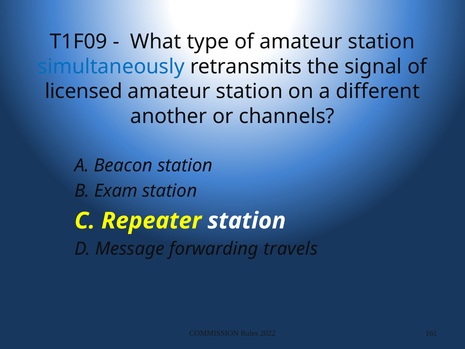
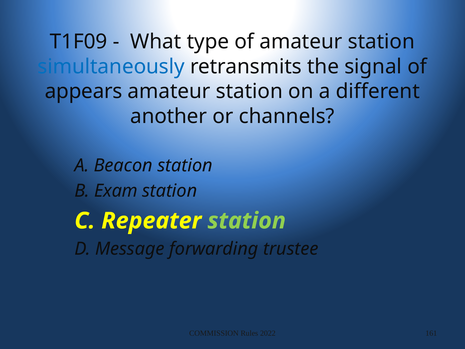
licensed: licensed -> appears (84, 91)
station colour: white -> light green (247, 221)
travels: travels -> trustee (291, 249)
